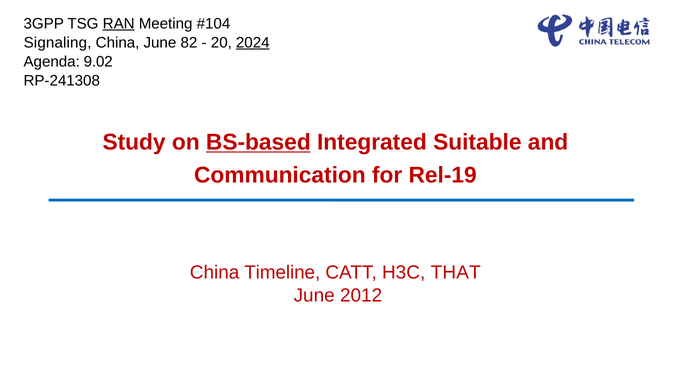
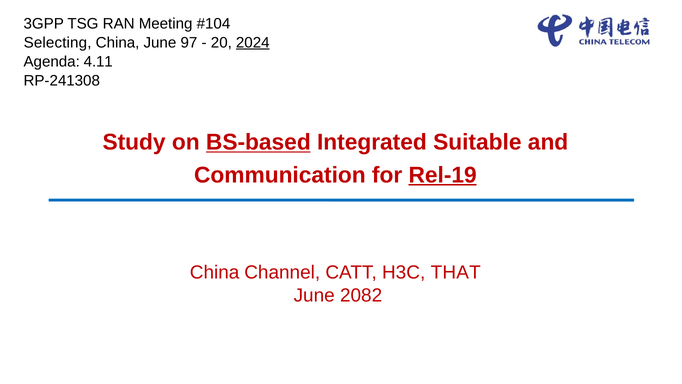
RAN underline: present -> none (119, 24)
Signaling: Signaling -> Selecting (58, 43)
82: 82 -> 97 (189, 43)
9.02: 9.02 -> 4.11 (98, 62)
Rel-19 underline: none -> present (443, 175)
Timeline: Timeline -> Channel (282, 272)
2012: 2012 -> 2082 (361, 295)
